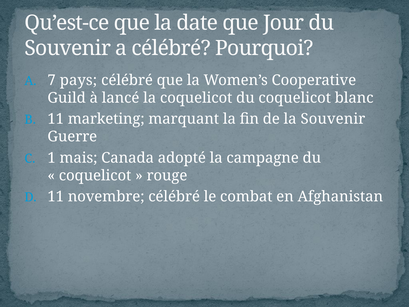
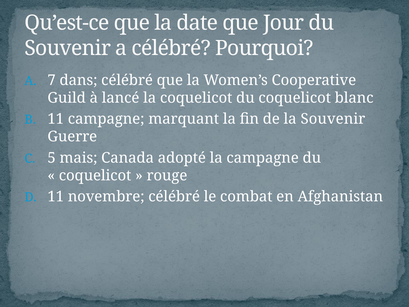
pays: pays -> dans (78, 80)
11 marketing: marketing -> campagne (106, 119)
1: 1 -> 5 (52, 158)
